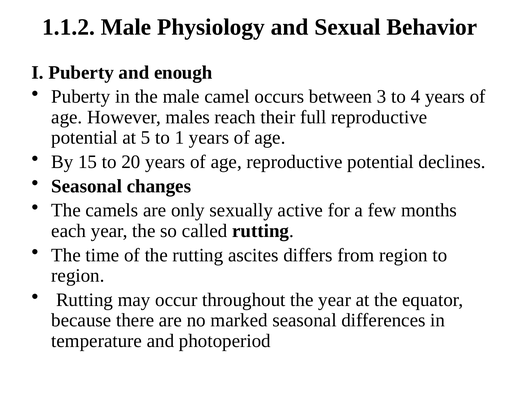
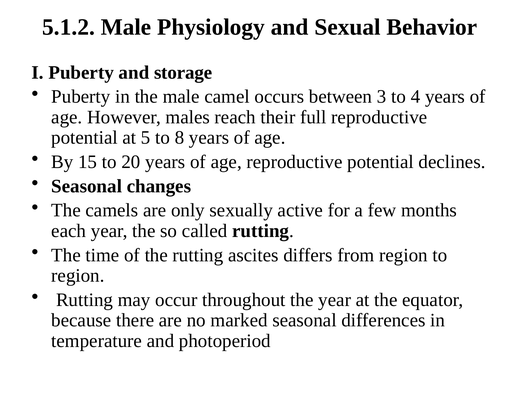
1.1.2: 1.1.2 -> 5.1.2 (69, 27)
enough: enough -> storage (183, 72)
1: 1 -> 8 (180, 138)
